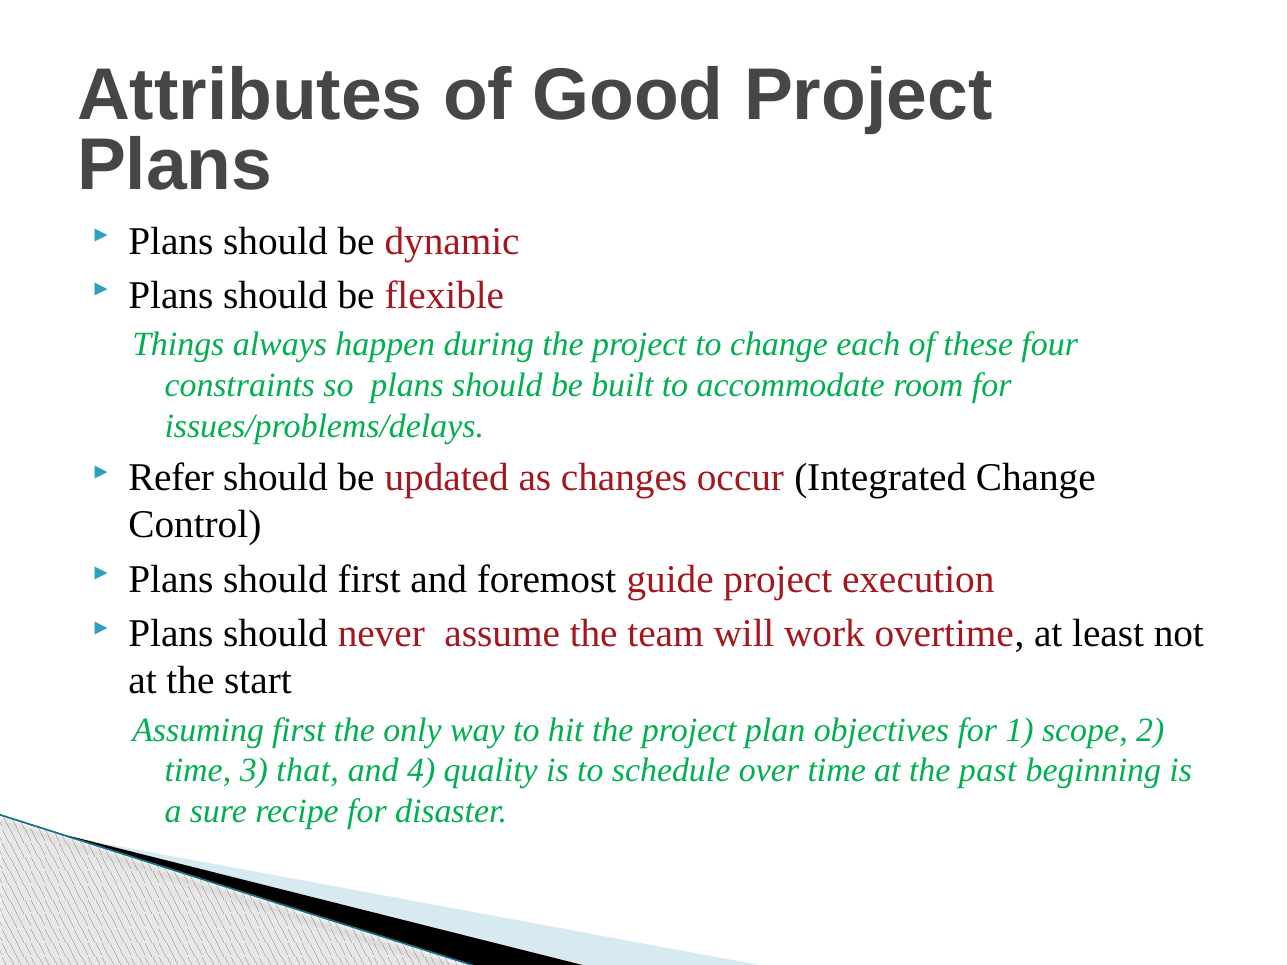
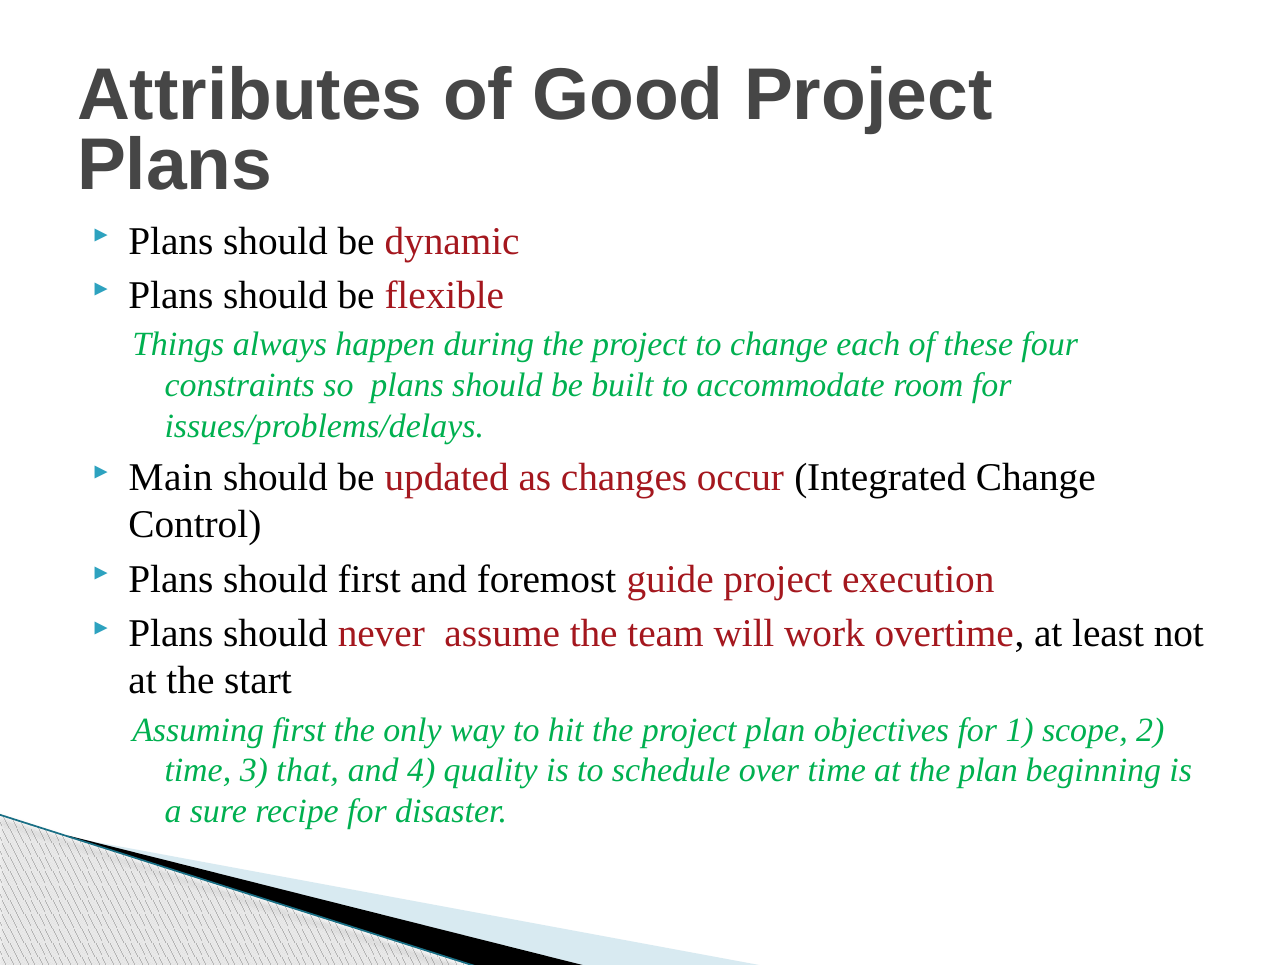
Refer: Refer -> Main (171, 478)
the past: past -> plan (988, 771)
